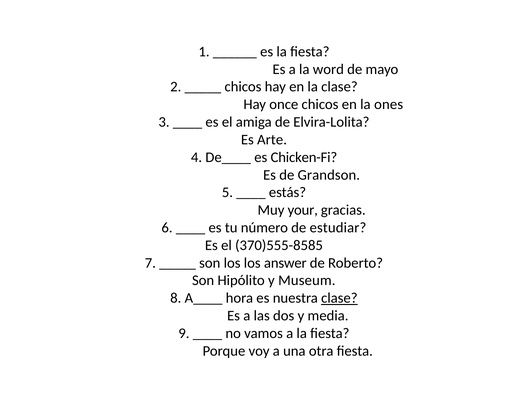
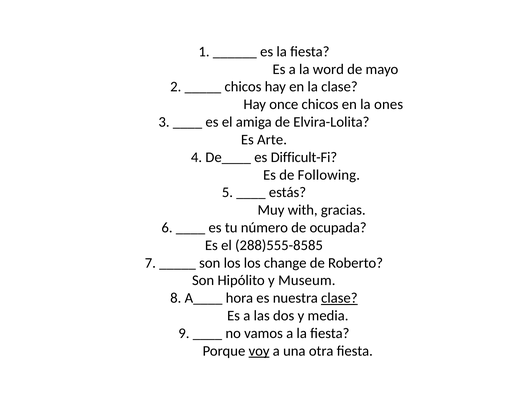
Chicken-Fi: Chicken-Fi -> Difficult-Fi (304, 157)
Grandson: Grandson -> Following (329, 175)
your: your -> with (303, 210)
estudiar: estudiar -> ocupada (338, 228)
370)555-8585: 370)555-8585 -> 288)555-8585 (279, 245)
answer: answer -> change (285, 263)
voy underline: none -> present (259, 351)
